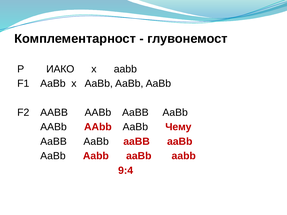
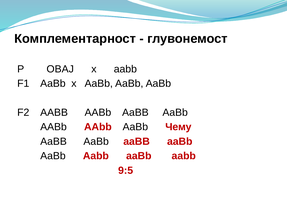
ИАКО: ИАКО -> ОВАЈ (60, 69)
9:4: 9:4 -> 9:5 (126, 171)
